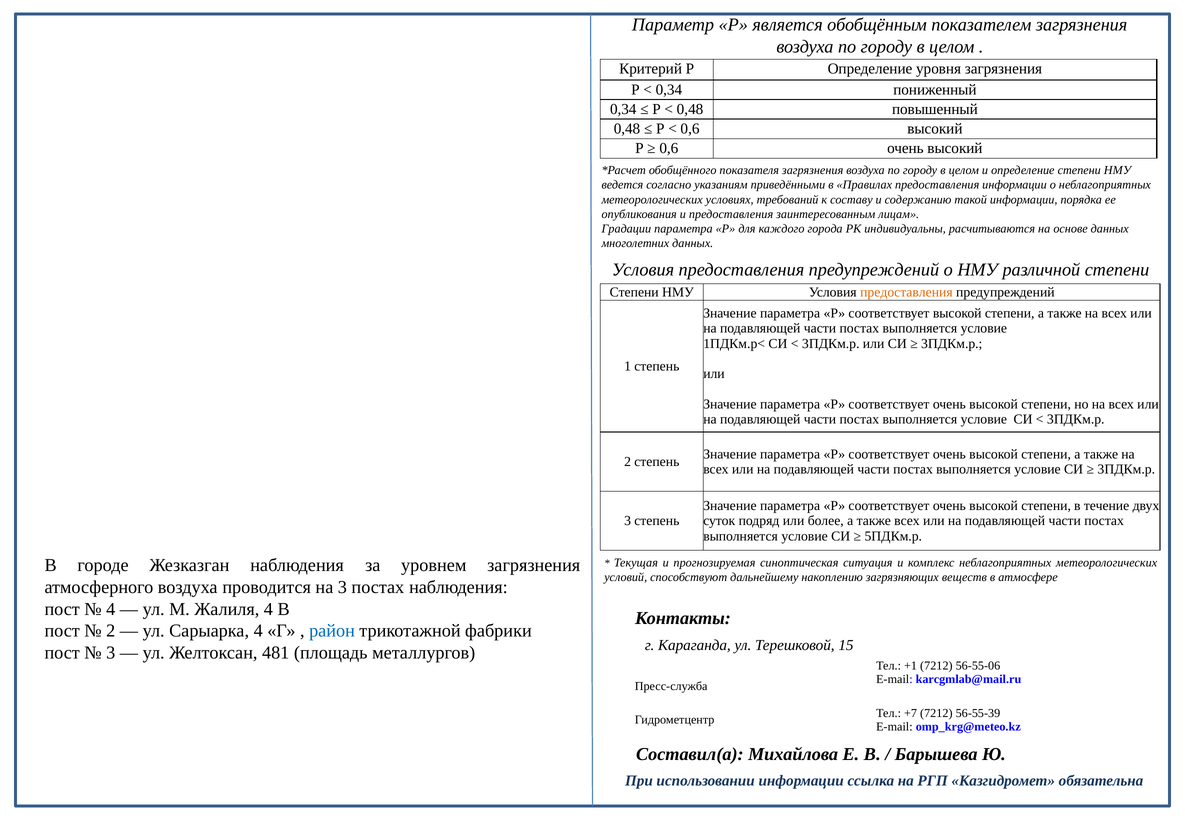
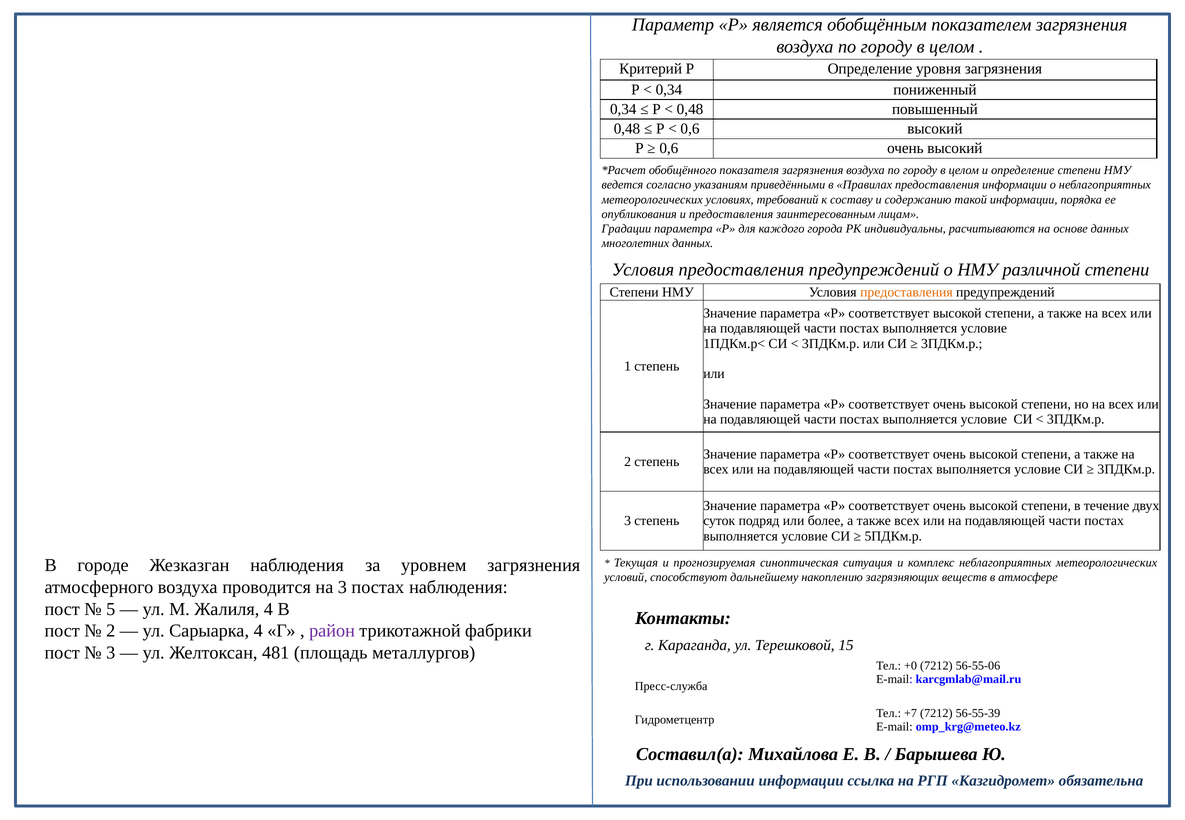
4: 4 -> 5 (111, 609)
район colour: blue -> purple (332, 631)
+1: +1 -> +0 (910, 666)
